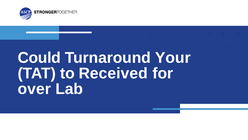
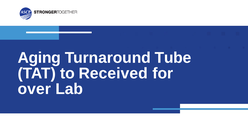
Could: Could -> Aging (39, 58)
Your: Your -> Tube (173, 58)
